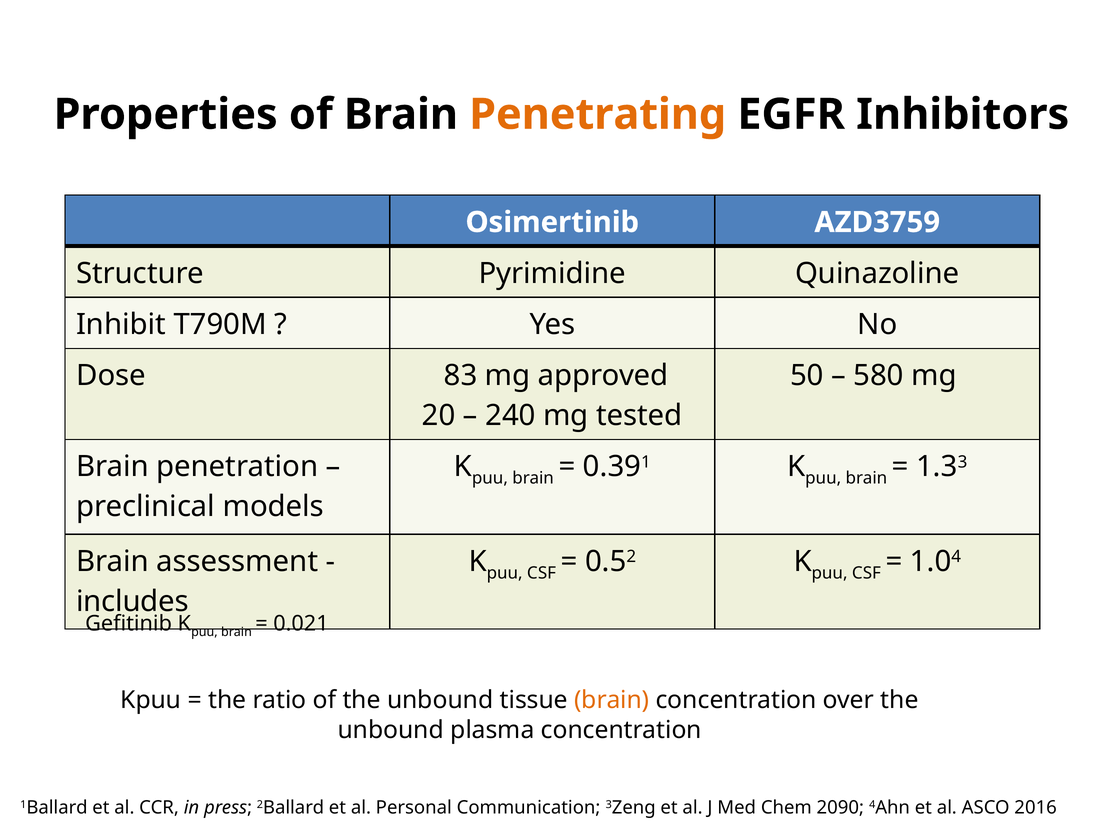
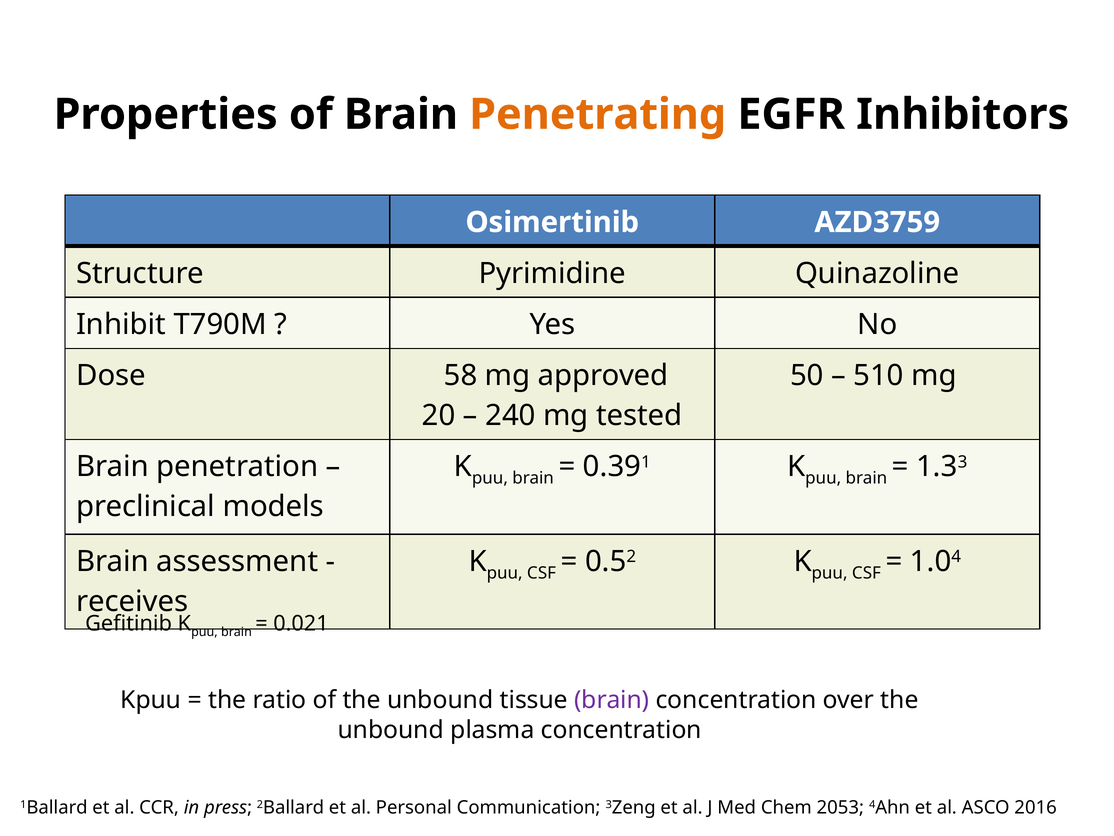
83: 83 -> 58 (461, 375)
580: 580 -> 510 (878, 375)
includes: includes -> receives (132, 601)
brain colour: orange -> purple (612, 700)
2090: 2090 -> 2053 (840, 807)
